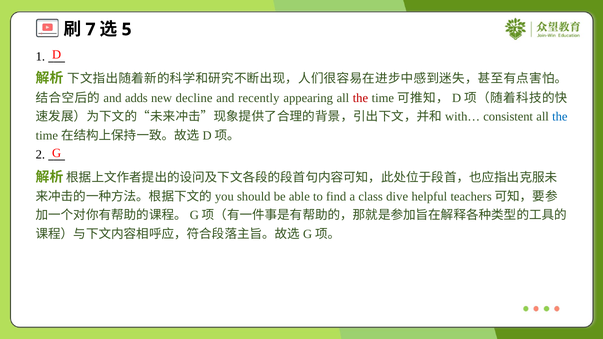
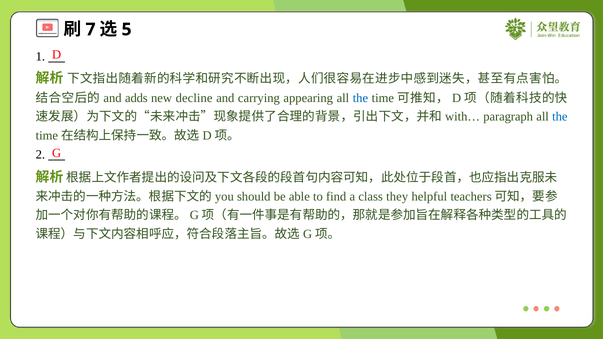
recently: recently -> carrying (259, 98)
the colour: red -> blue (360, 98)
consistent: consistent -> paragraph (508, 117)
dive: dive -> they (397, 197)
